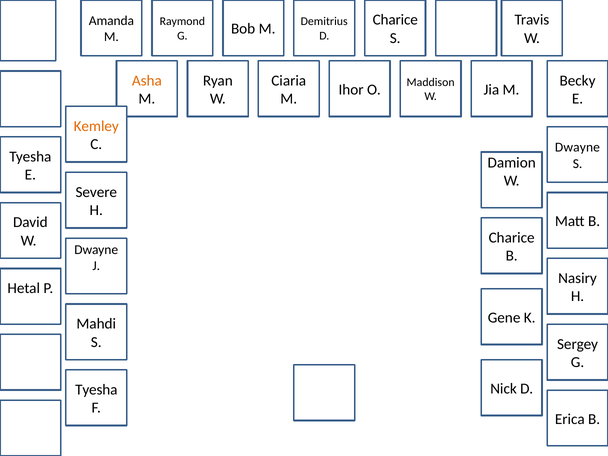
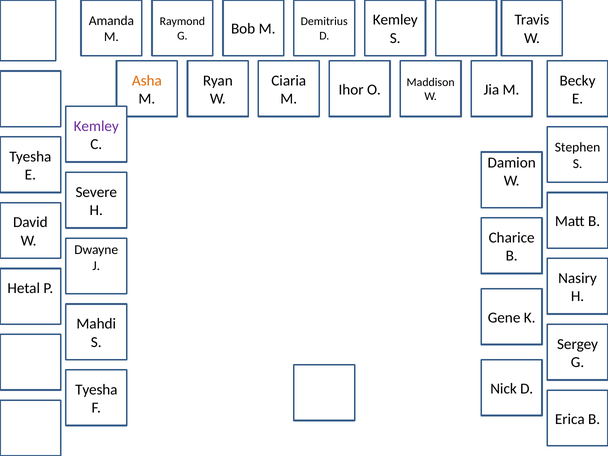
Charice: Charice -> Kemley (395, 20)
Kemley colour: orange -> purple (96, 126)
Dwayne: Dwayne -> Stephen (578, 147)
